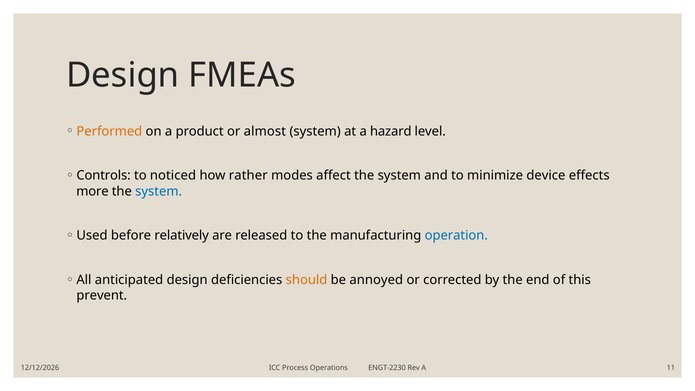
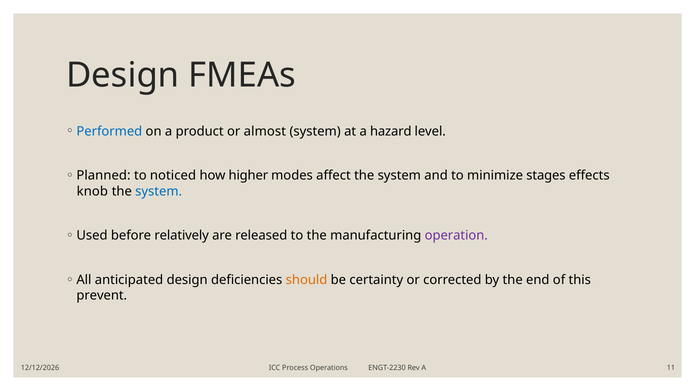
Performed colour: orange -> blue (109, 131)
Controls: Controls -> Planned (103, 176)
rather: rather -> higher (248, 176)
device: device -> stages (546, 176)
more: more -> knob (92, 191)
operation colour: blue -> purple (456, 236)
annoyed: annoyed -> certainty (376, 280)
